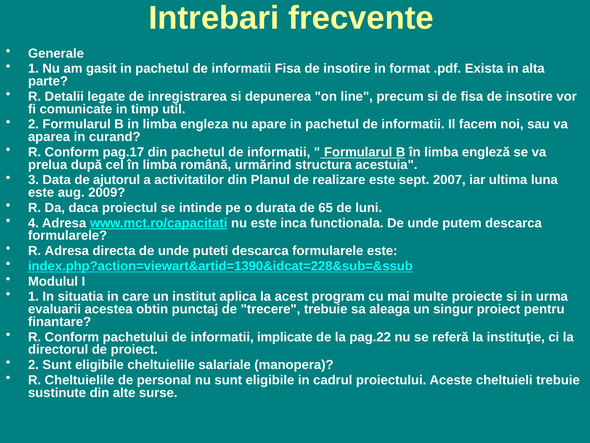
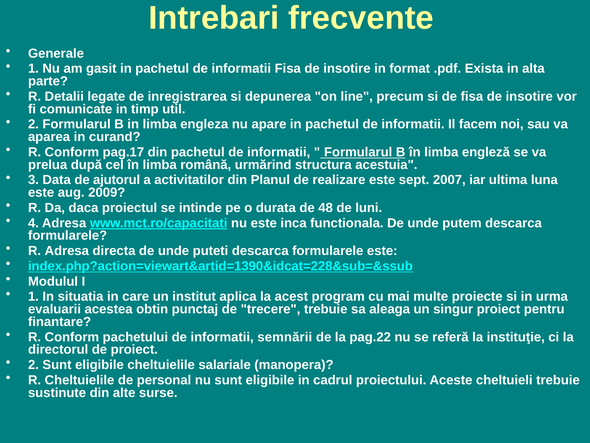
65: 65 -> 48 (326, 208)
implicate: implicate -> semnării (285, 337)
